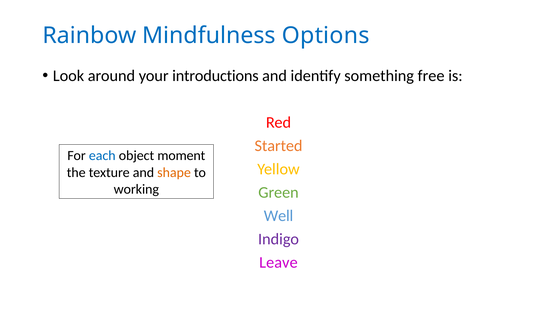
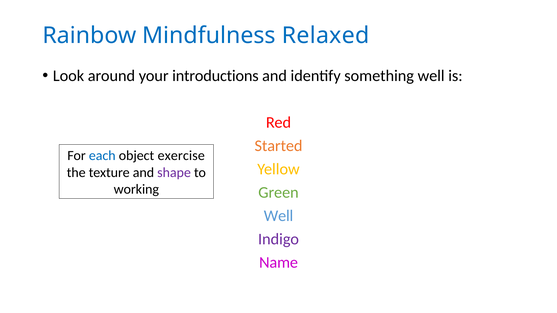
Options: Options -> Relaxed (326, 35)
something free: free -> well (431, 76)
moment: moment -> exercise (181, 156)
shape colour: orange -> purple (174, 173)
Leave: Leave -> Name (279, 263)
